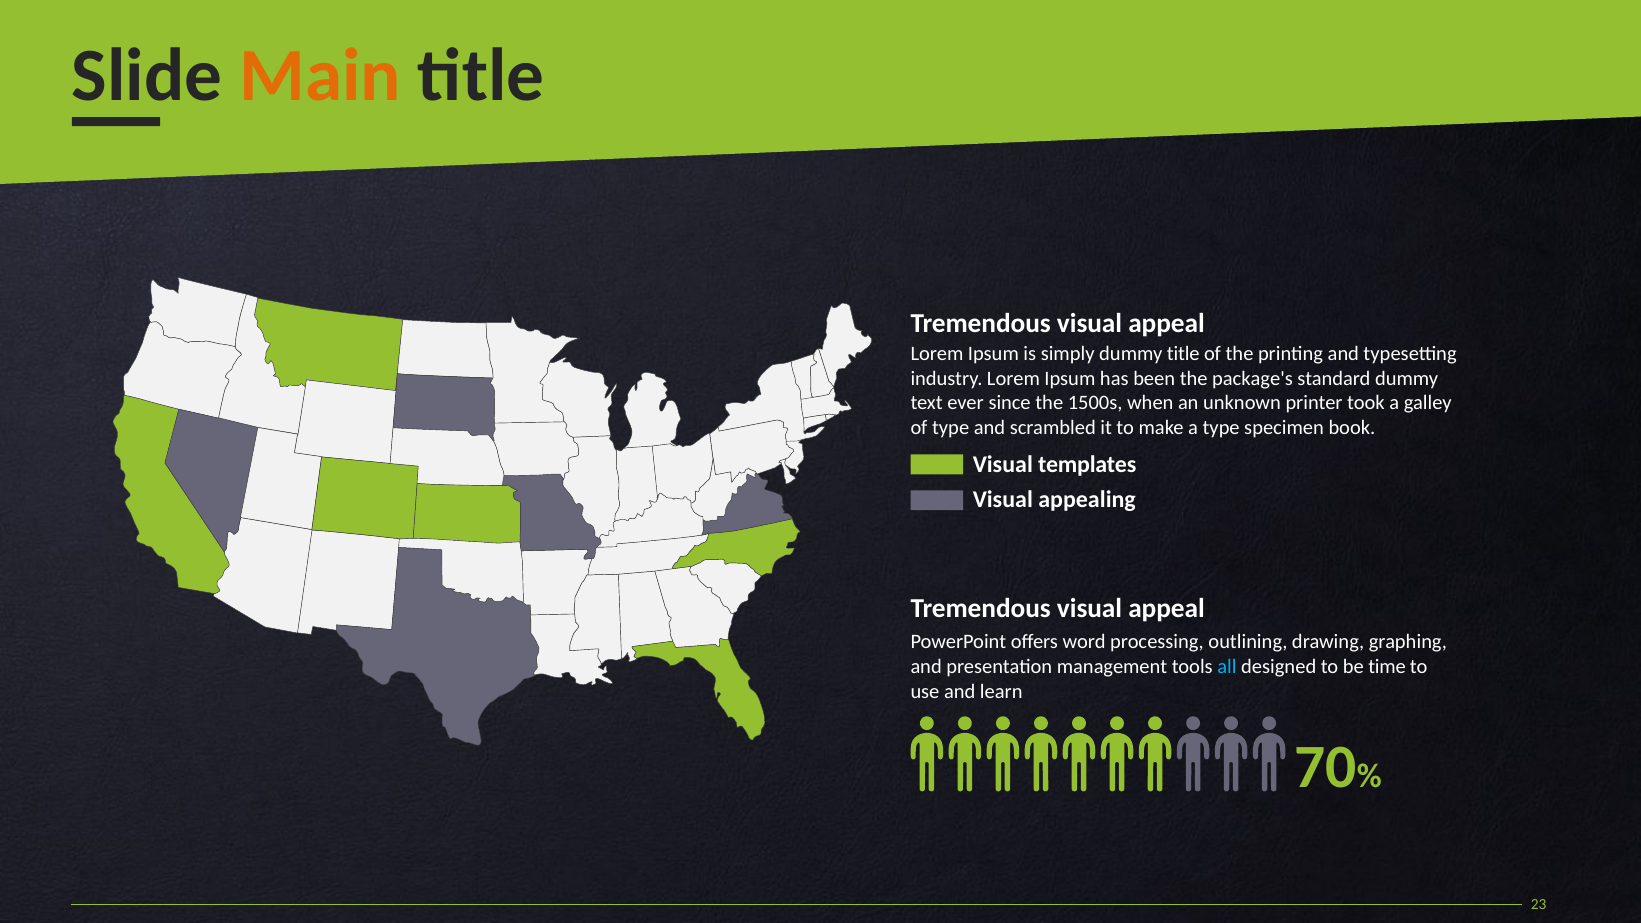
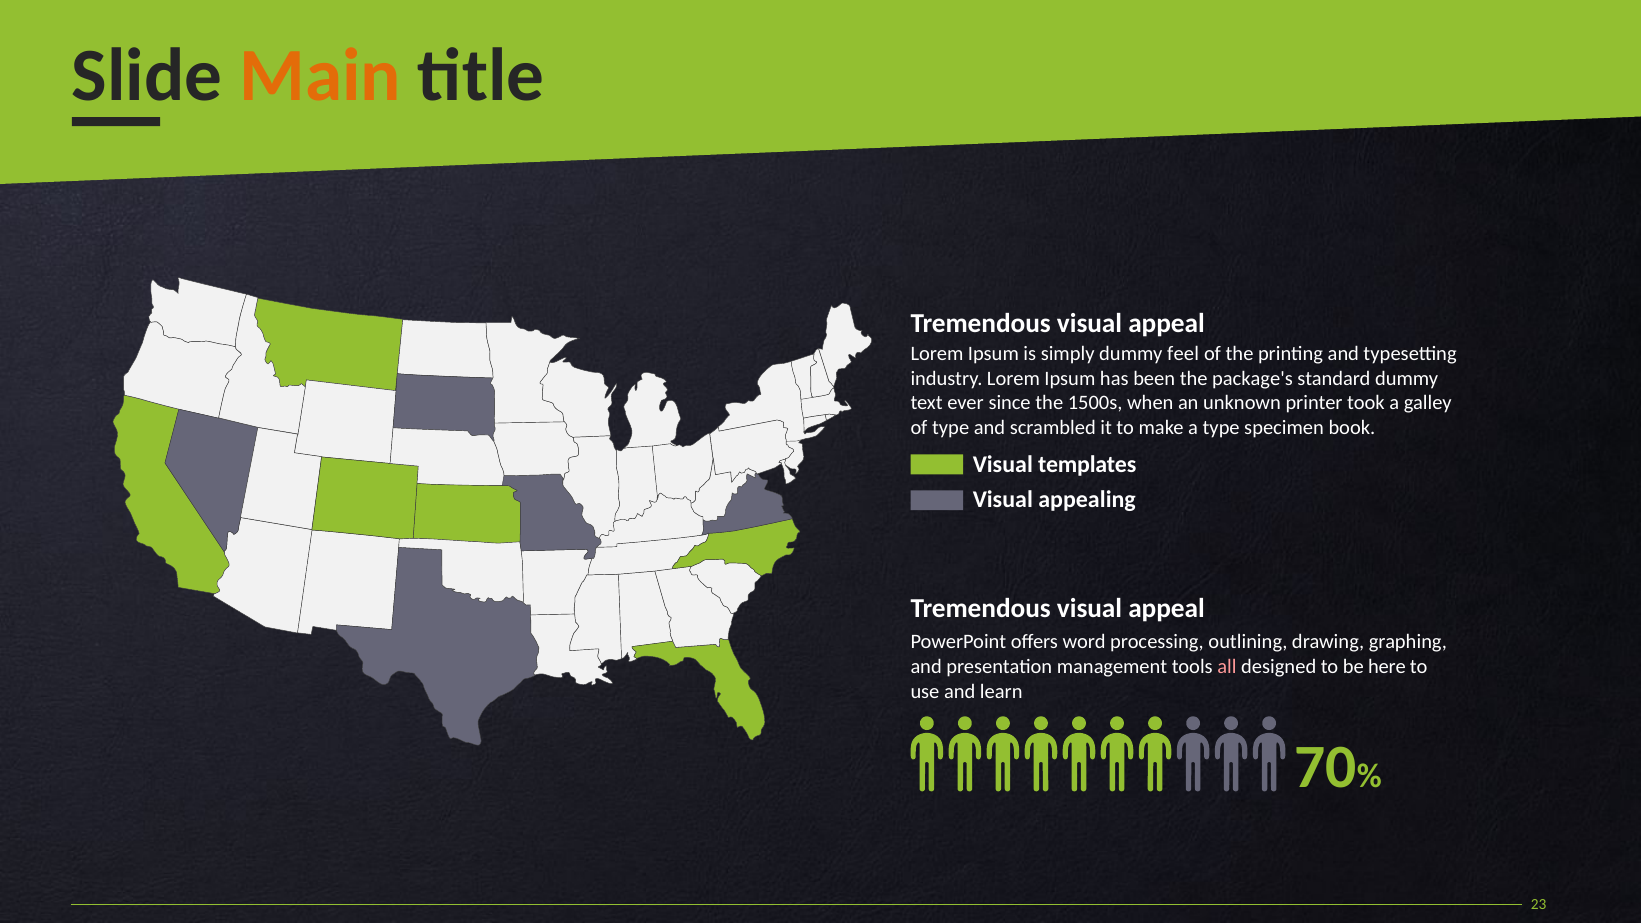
dummy title: title -> feel (1183, 354)
all colour: light blue -> pink (1227, 667)
time: time -> here (1387, 667)
